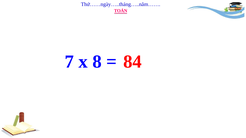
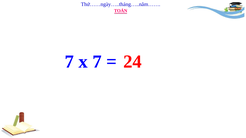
x 8: 8 -> 7 (97, 62)
84: 84 -> 24 (133, 62)
